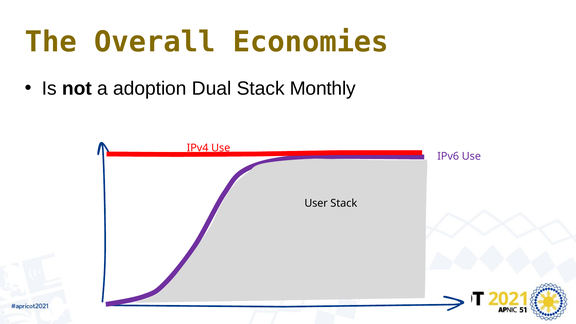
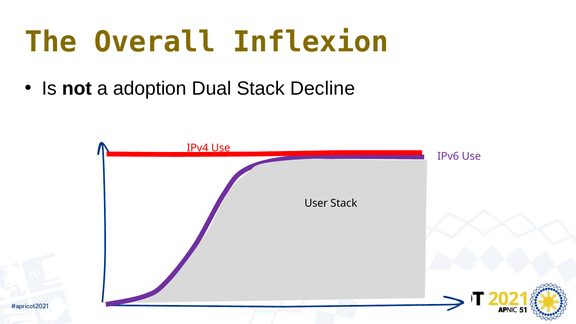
Economies: Economies -> Inflexion (311, 42)
Monthly: Monthly -> Decline (323, 88)
